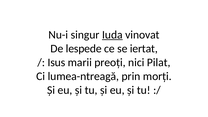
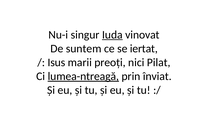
lespede: lespede -> suntem (84, 49)
lumea-ntreagă underline: none -> present (83, 76)
morți: morți -> înviat (157, 76)
